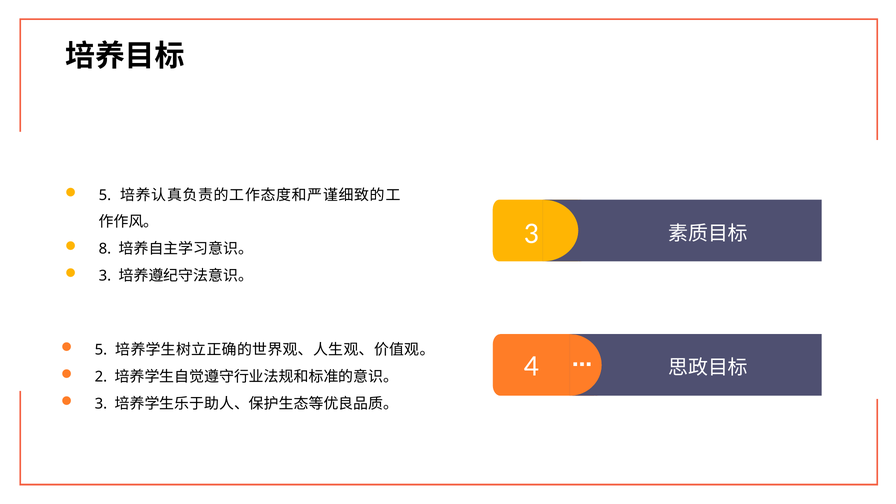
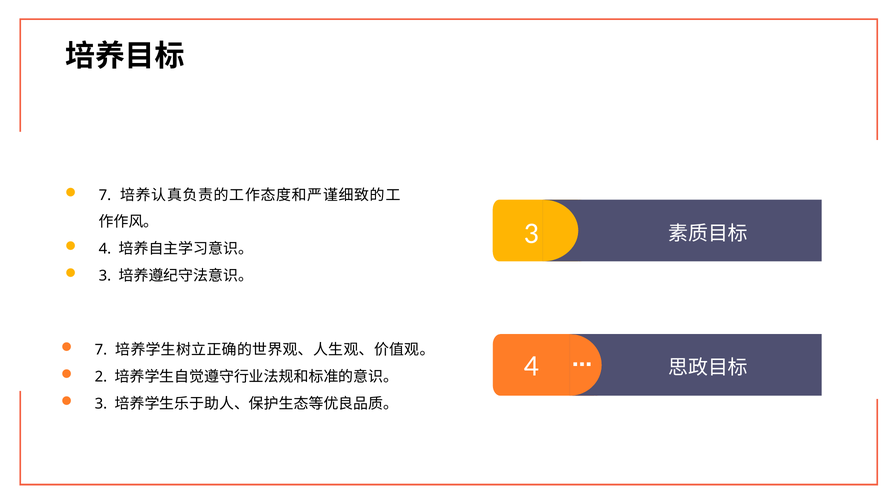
5: 5 -> 7 (105, 195)
8: 8 -> 4 (105, 249)
5: 5 -> 7 (101, 350)
